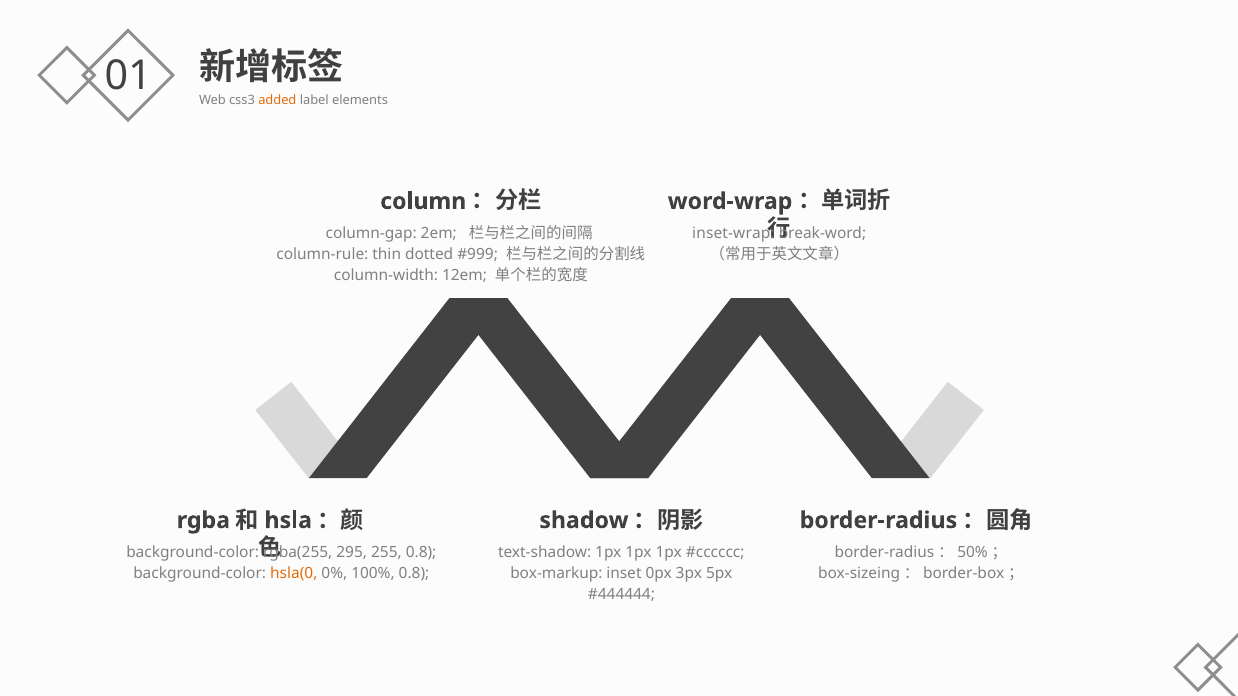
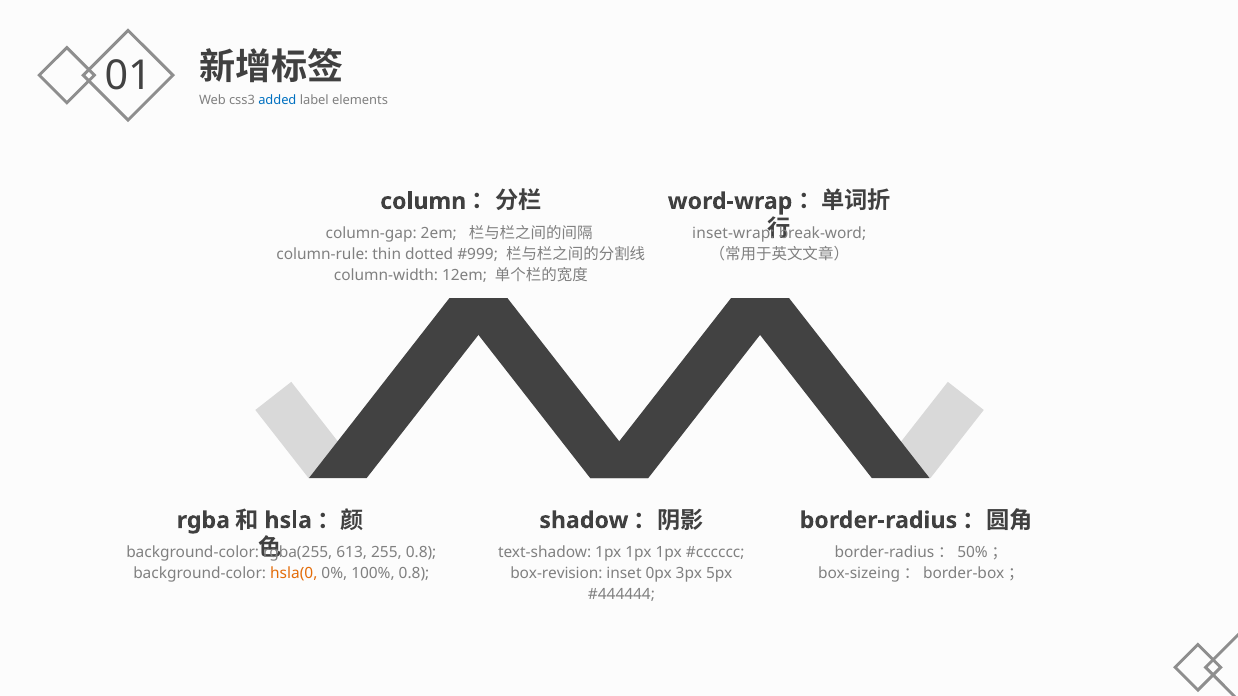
added colour: orange -> blue (277, 100)
295: 295 -> 613 (352, 552)
box-markup: box-markup -> box-revision (556, 574)
